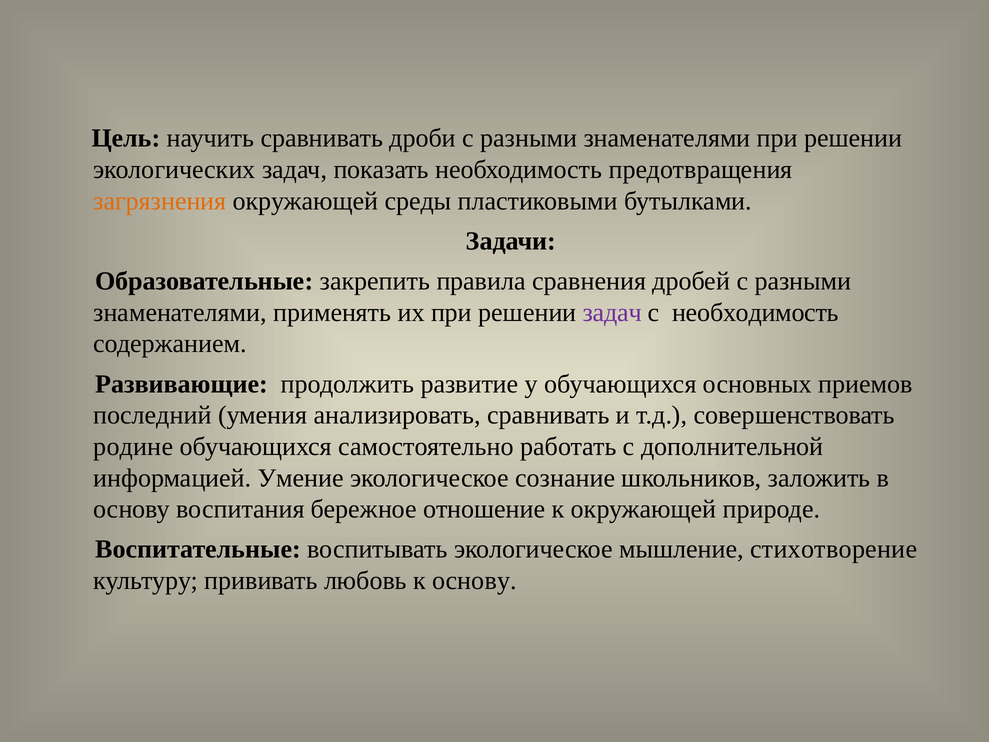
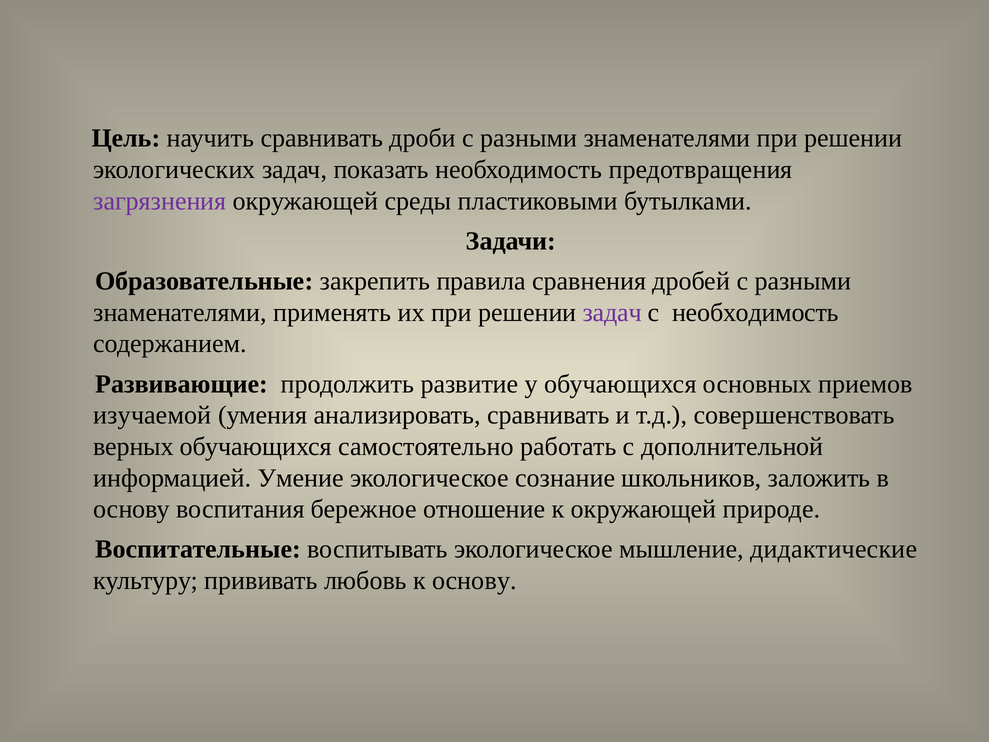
загрязнения colour: orange -> purple (160, 201)
последний: последний -> изучаемой (152, 415)
родине: родине -> верных (134, 446)
стихотворение: стихотворение -> дидактические (834, 549)
